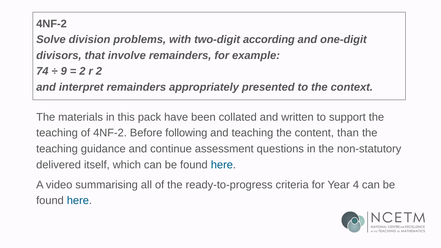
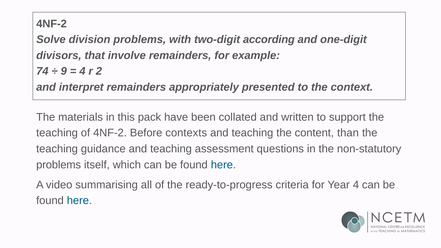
2: 2 -> 4 (82, 71)
following: following -> contexts (186, 133)
guidance and continue: continue -> teaching (171, 149)
delivered: delivered -> problems (59, 165)
